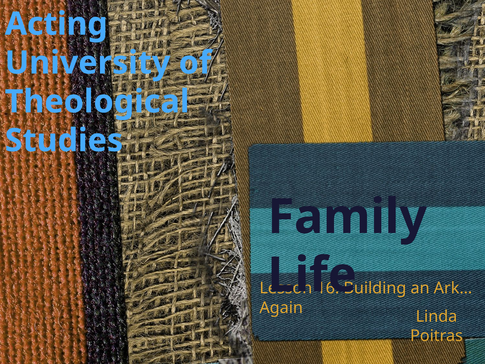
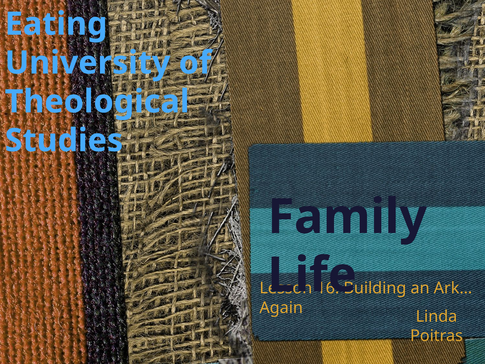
Acting: Acting -> Eating (56, 24)
